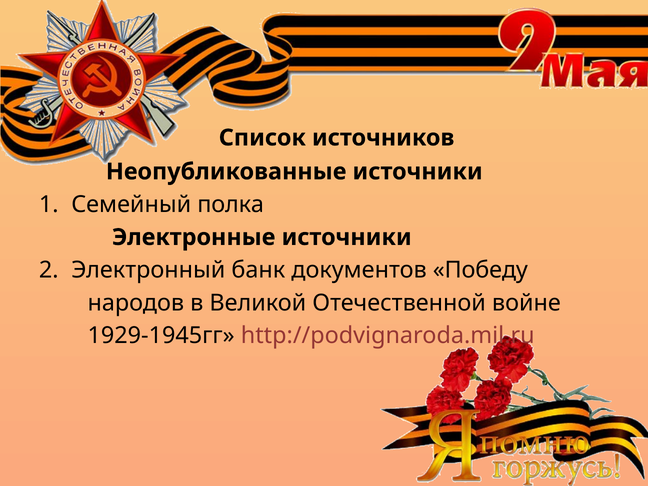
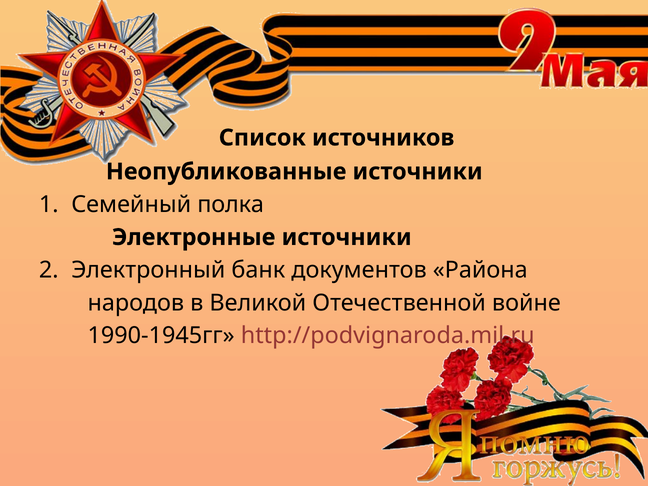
Победу: Победу -> Района (480, 270)
1929-1945гг: 1929-1945гг -> 1990-1945гг (161, 336)
